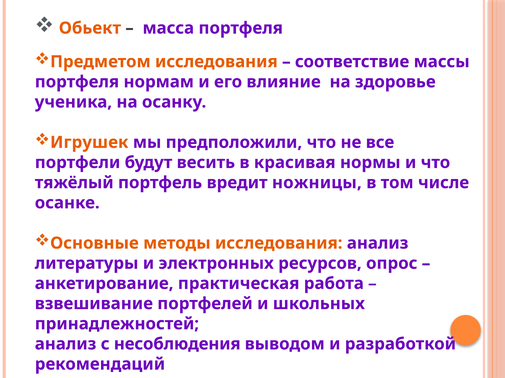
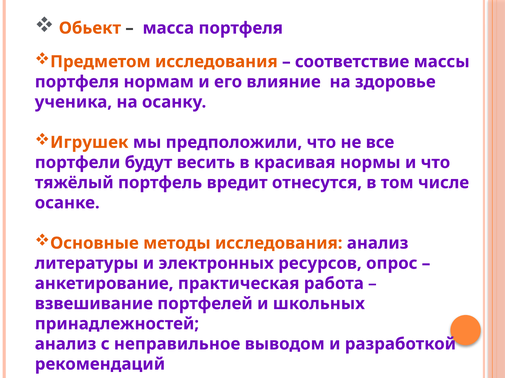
ножницы: ножницы -> отнесутся (317, 183)
несоблюдения: несоблюдения -> неправильное (177, 345)
